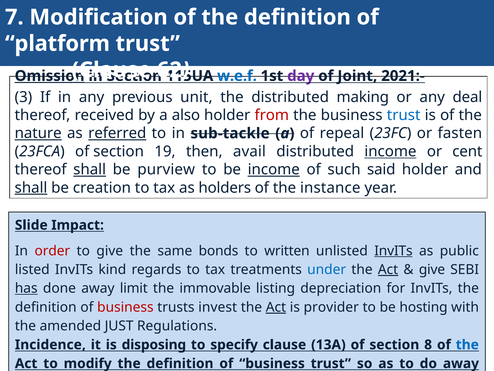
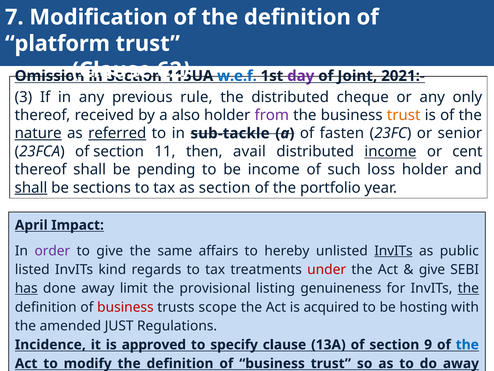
Omission underline: present -> none (50, 76)
unit: unit -> rule (196, 97)
making: making -> cheque (363, 97)
deal: deal -> only (467, 97)
from colour: red -> purple (272, 115)
trust colour: blue -> orange (404, 115)
repeal: repeal -> fasten (342, 133)
fasten: fasten -> senior (460, 133)
19: 19 -> 11 (165, 151)
shall underline: present -> none (90, 169)
purview: purview -> pending (166, 169)
income underline: present -> none (274, 169)
said: said -> loss (381, 169)
creation: creation -> sections (102, 187)
as holders: holders -> section (225, 187)
instance: instance -> portfolio (330, 187)
Slide: Slide -> April (31, 225)
order colour: red -> purple (52, 250)
bonds: bonds -> affairs (219, 250)
written: written -> hereby (287, 250)
under colour: blue -> red (327, 269)
Act underline: present -> none (388, 269)
immovable: immovable -> provisional (215, 288)
depreciation: depreciation -> genuineness (341, 288)
the underline: none -> present (468, 288)
invest: invest -> scope (218, 307)
Act underline: present -> none (276, 307)
provider: provider -> acquired (331, 307)
disposing: disposing -> approved (154, 344)
8: 8 -> 9 (428, 344)
